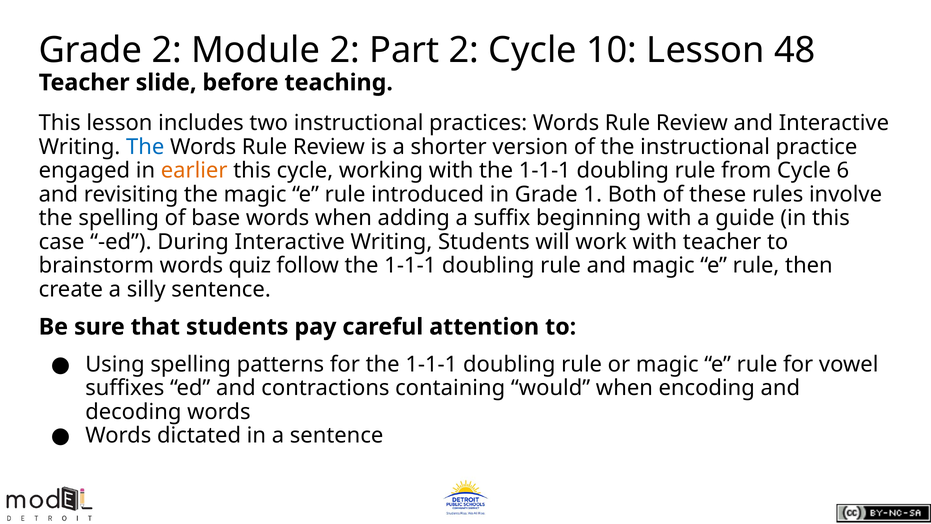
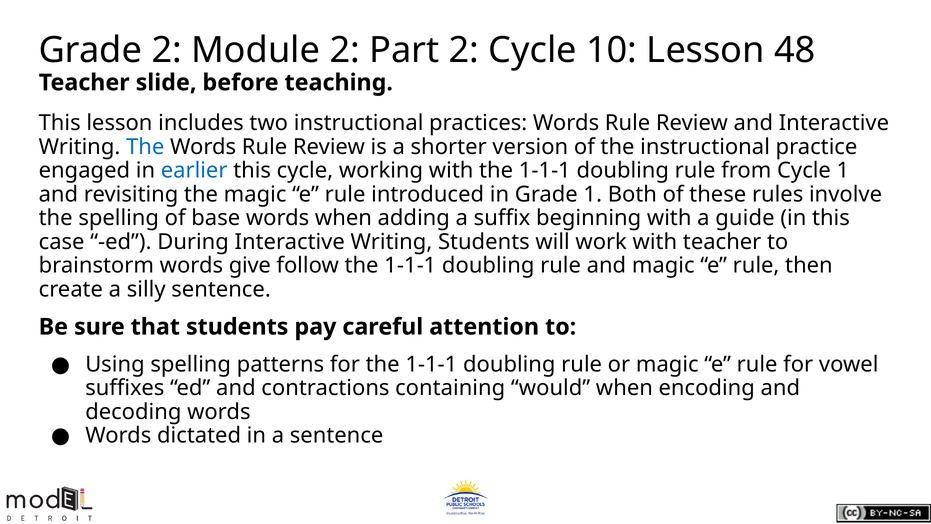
earlier colour: orange -> blue (194, 171)
Cycle 6: 6 -> 1 (843, 171)
quiz: quiz -> give (250, 266)
